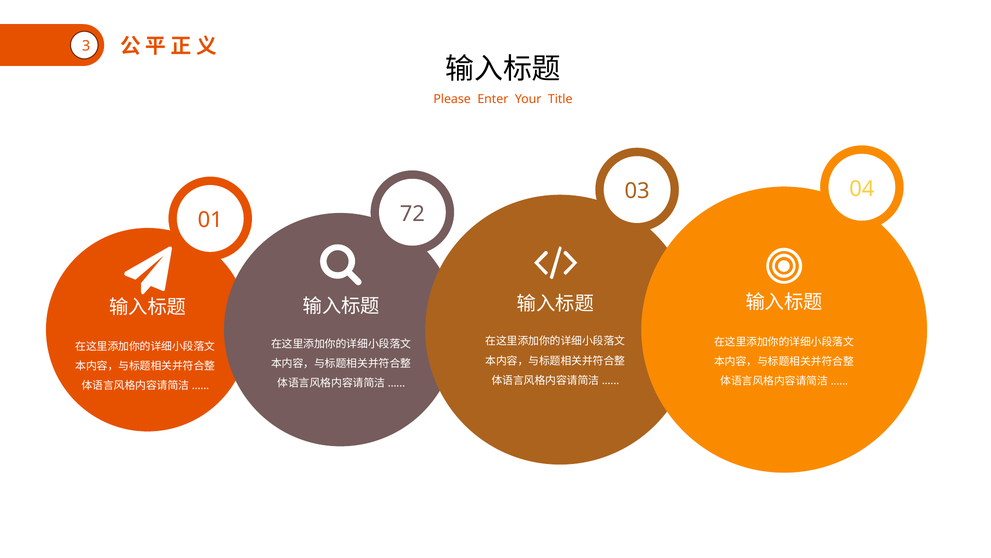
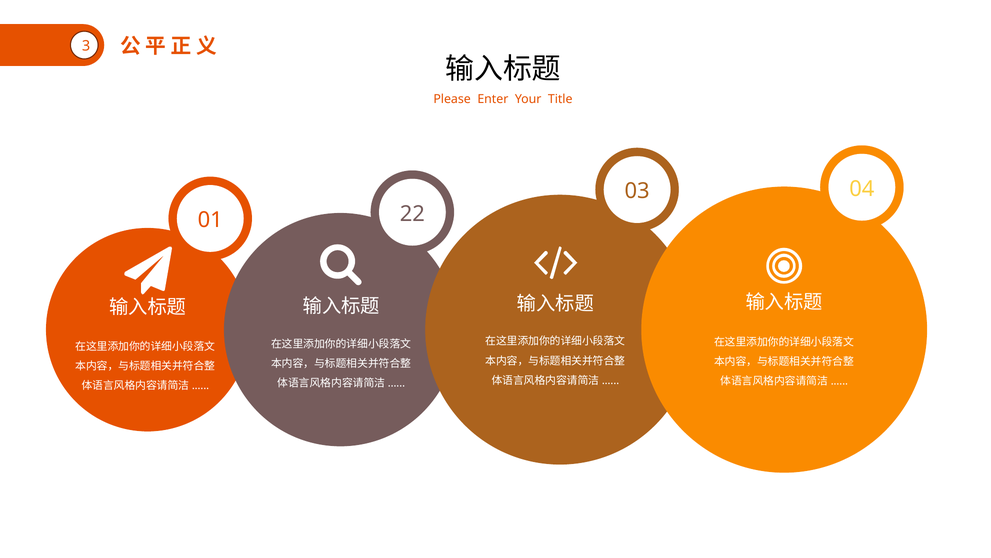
72: 72 -> 22 (412, 214)
